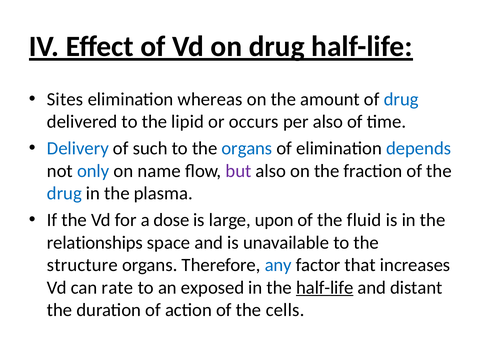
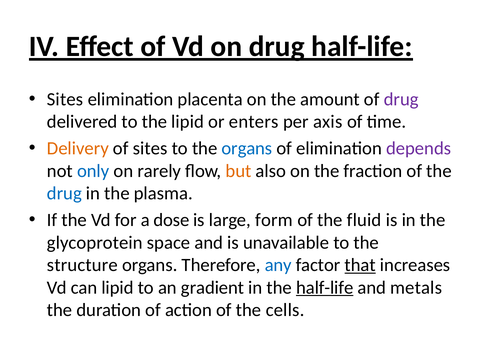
whereas: whereas -> placenta (210, 99)
drug colour: blue -> purple (401, 99)
occurs: occurs -> enters (254, 122)
per also: also -> axis (328, 122)
Delivery colour: blue -> orange (78, 148)
of such: such -> sites (150, 148)
depends colour: blue -> purple (419, 148)
name: name -> rarely (159, 171)
but colour: purple -> orange (238, 171)
upon: upon -> form (274, 220)
relationships: relationships -> glycoprotein (95, 242)
that underline: none -> present (360, 265)
can rate: rate -> lipid (118, 287)
exposed: exposed -> gradient (213, 287)
distant: distant -> metals (416, 287)
